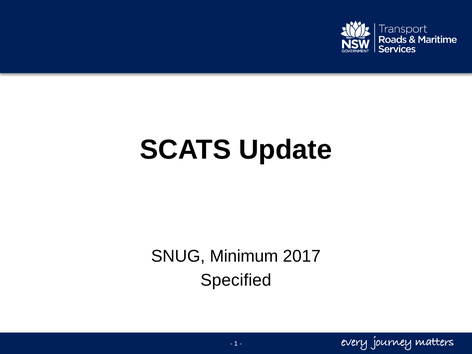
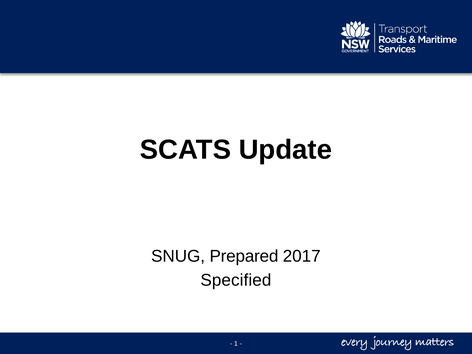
Minimum: Minimum -> Prepared (244, 256)
